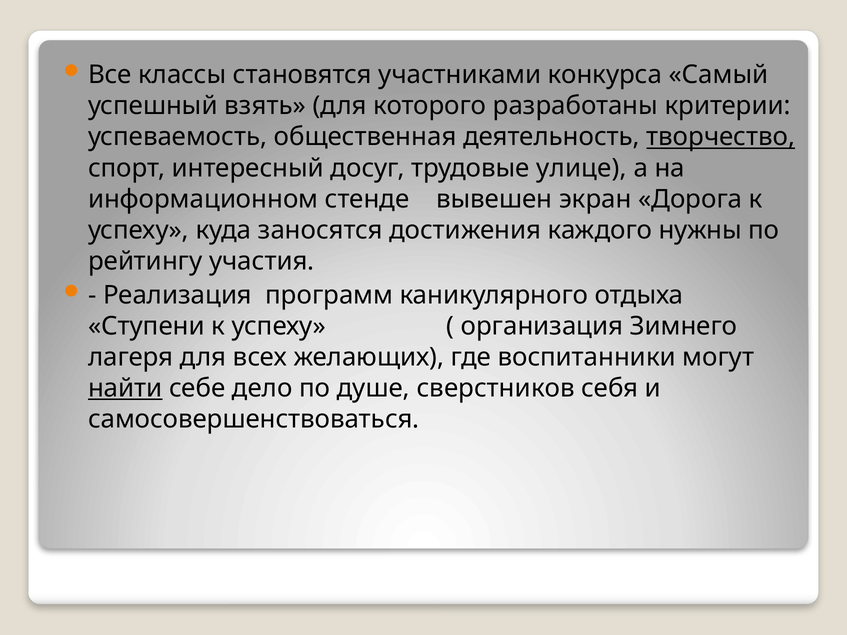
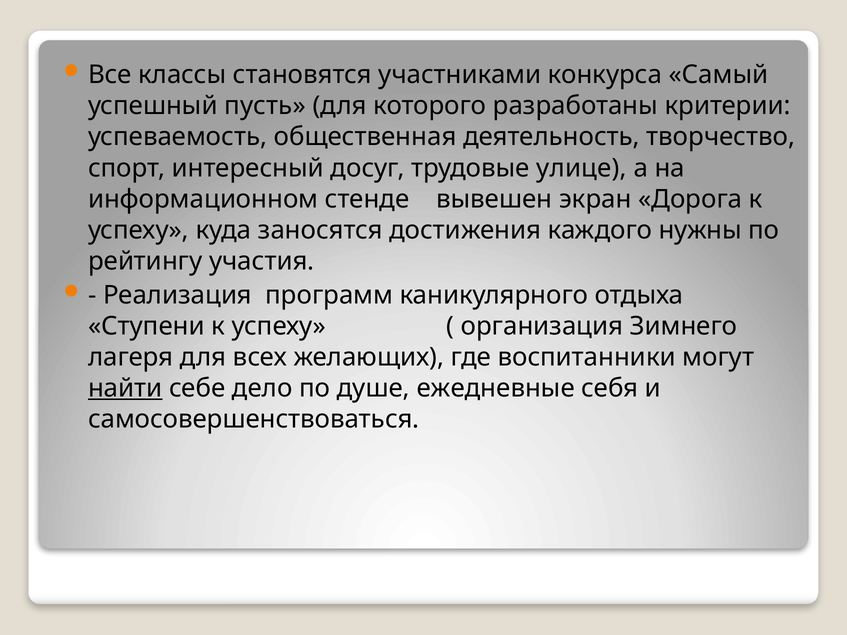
взять: взять -> пусть (265, 106)
творчество underline: present -> none (721, 137)
сверстников: сверстников -> ежедневные (496, 388)
